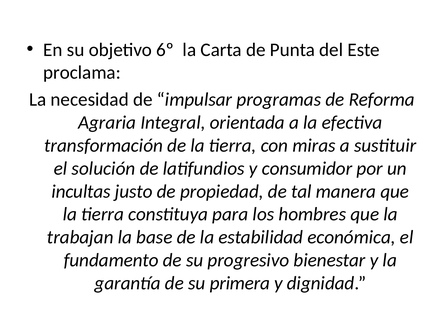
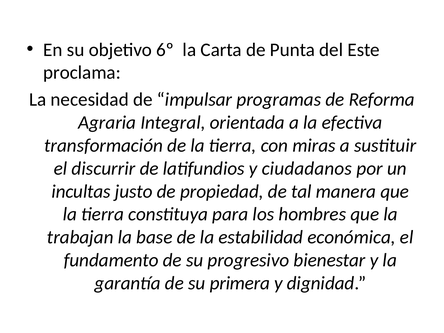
solución: solución -> discurrir (103, 168)
consumidor: consumidor -> ciudadanos (307, 168)
